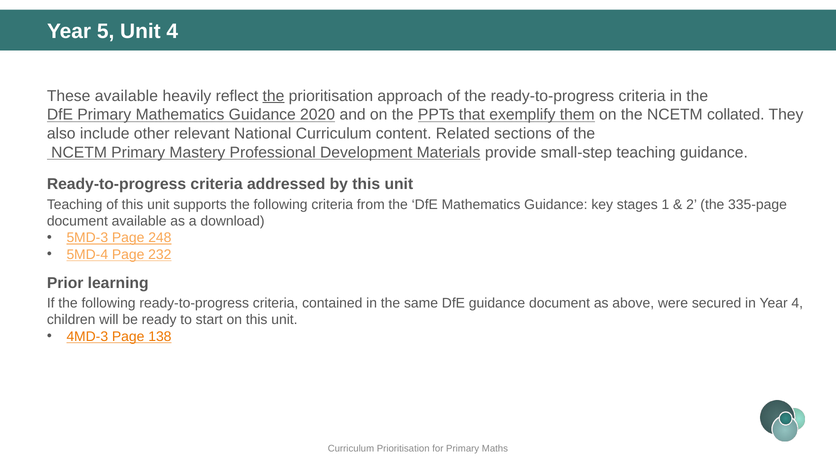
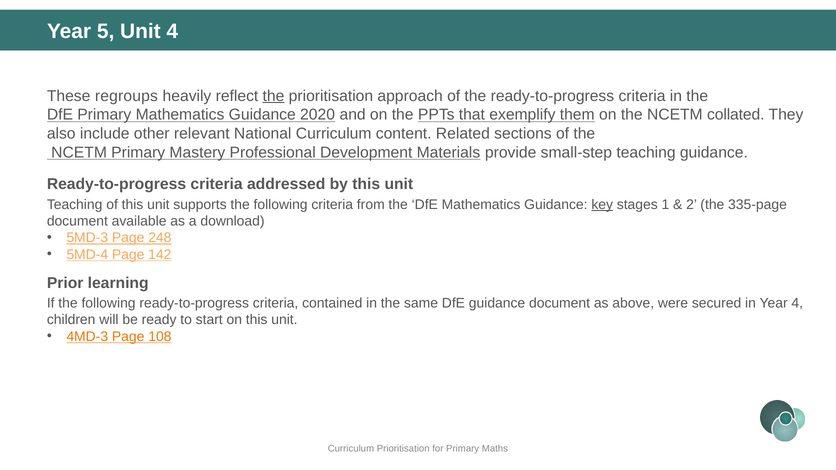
These available: available -> regroups (126, 96)
key underline: none -> present (602, 205)
232: 232 -> 142 (160, 255)
138: 138 -> 108 (160, 337)
